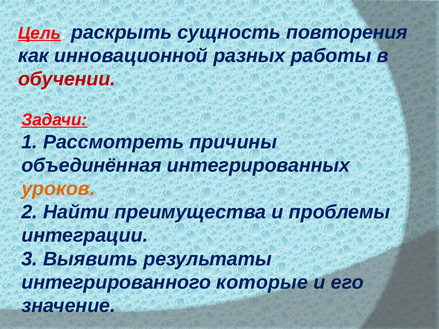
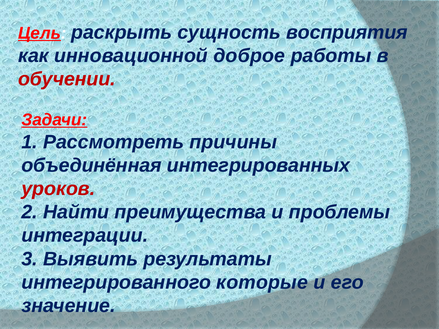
повторения: повторения -> восприятия (347, 32)
разных: разных -> доброе (249, 56)
уроков colour: orange -> red (58, 189)
